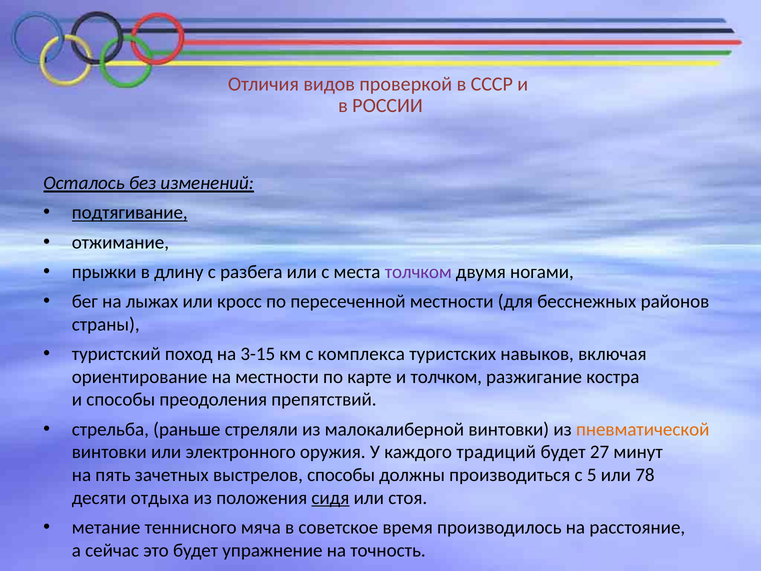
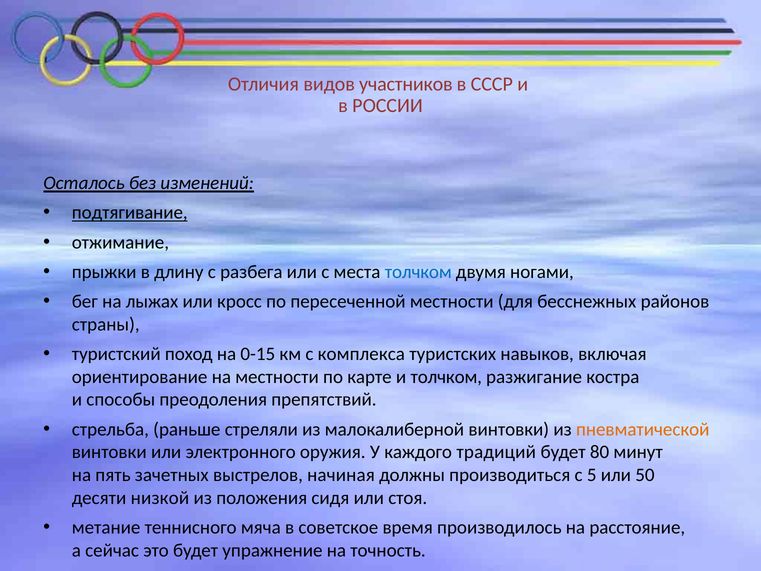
проверкой: проверкой -> участников (406, 84)
толчком colour: purple -> blue (418, 272)
3-15: 3-15 -> 0-15 (258, 354)
27: 27 -> 80 (600, 452)
выстрелов способы: способы -> начиная (341, 475)
78: 78 -> 50 (645, 475)
отдыха: отдыха -> низкой (160, 498)
сидя underline: present -> none (330, 498)
